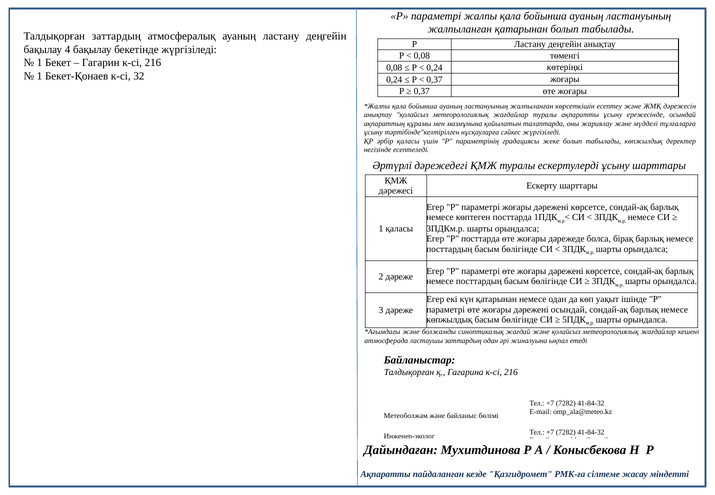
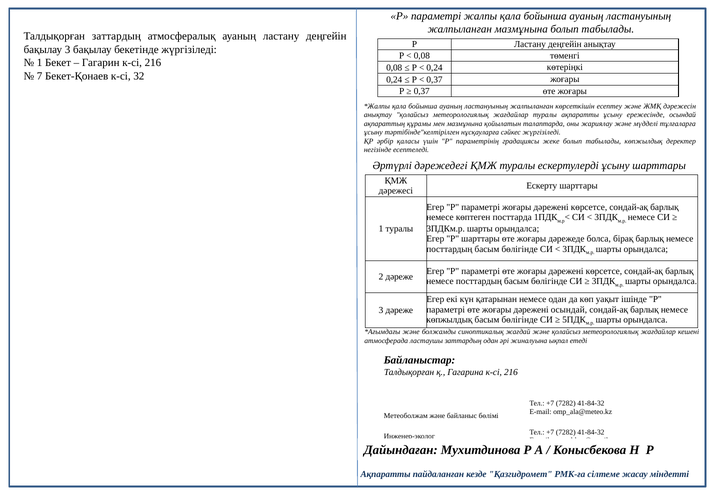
жалпыланған қатарынан: қатарынан -> мазмұнына (521, 29)
бақылау 4: 4 -> 3 (68, 50)
1: 1 -> 7 (40, 76)
1 қаласы: қаласы -> туралы (399, 229)
P посттарда: посттарда -> шарттары (480, 239)
